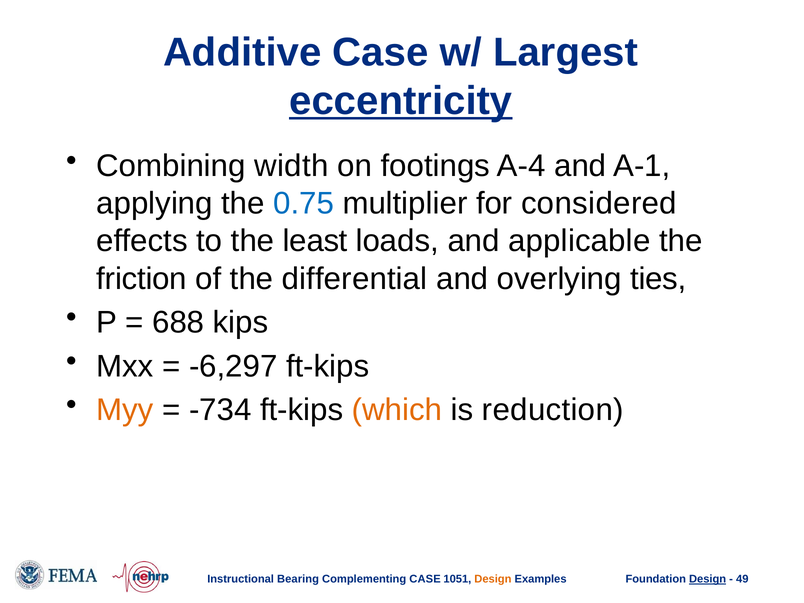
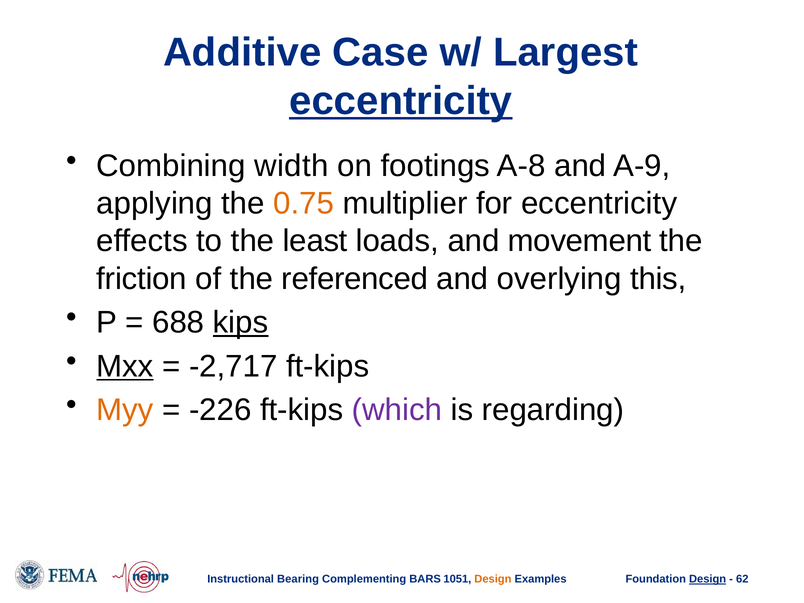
A-4: A-4 -> A-8 (521, 166)
A-1: A-1 -> A-9 (642, 166)
0.75 colour: blue -> orange (304, 204)
for considered: considered -> eccentricity (599, 204)
applicable: applicable -> movement (580, 241)
differential: differential -> referenced (355, 279)
ties: ties -> this (658, 279)
kips underline: none -> present (241, 323)
Mxx underline: none -> present (125, 366)
-6,297: -6,297 -> -2,717 (233, 366)
-734: -734 -> -226 (220, 410)
which colour: orange -> purple (397, 410)
reduction: reduction -> regarding (553, 410)
Complementing CASE: CASE -> BARS (425, 579)
49: 49 -> 62 (742, 579)
